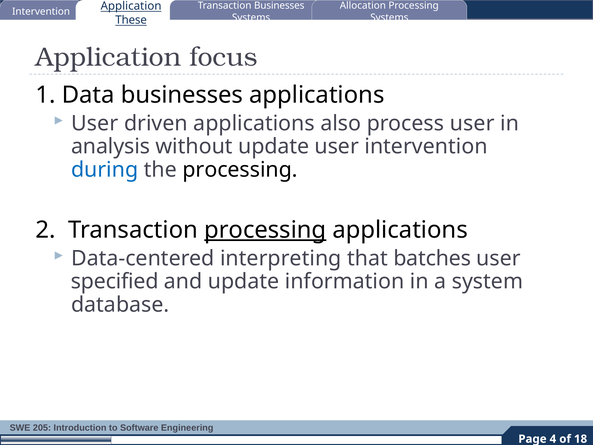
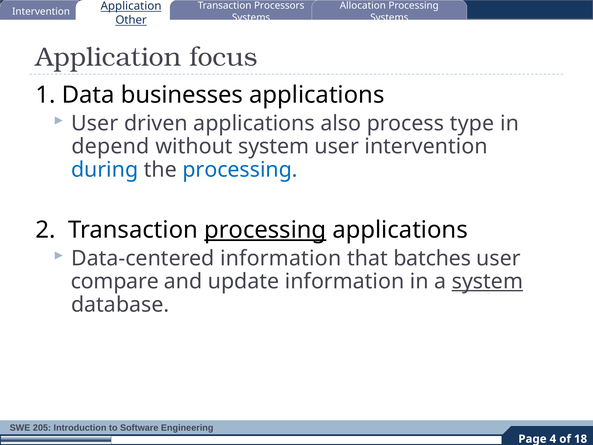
Transaction Businesses: Businesses -> Processors (279, 6)
These: These -> Other (131, 20)
process user: user -> type (472, 123)
analysis: analysis -> depend (110, 146)
without update: update -> system (274, 146)
processing colour: black -> blue (240, 170)
Data-centered interpreting: interpreting -> information (281, 258)
specified: specified -> compare (115, 281)
system underline: none -> present (487, 281)
